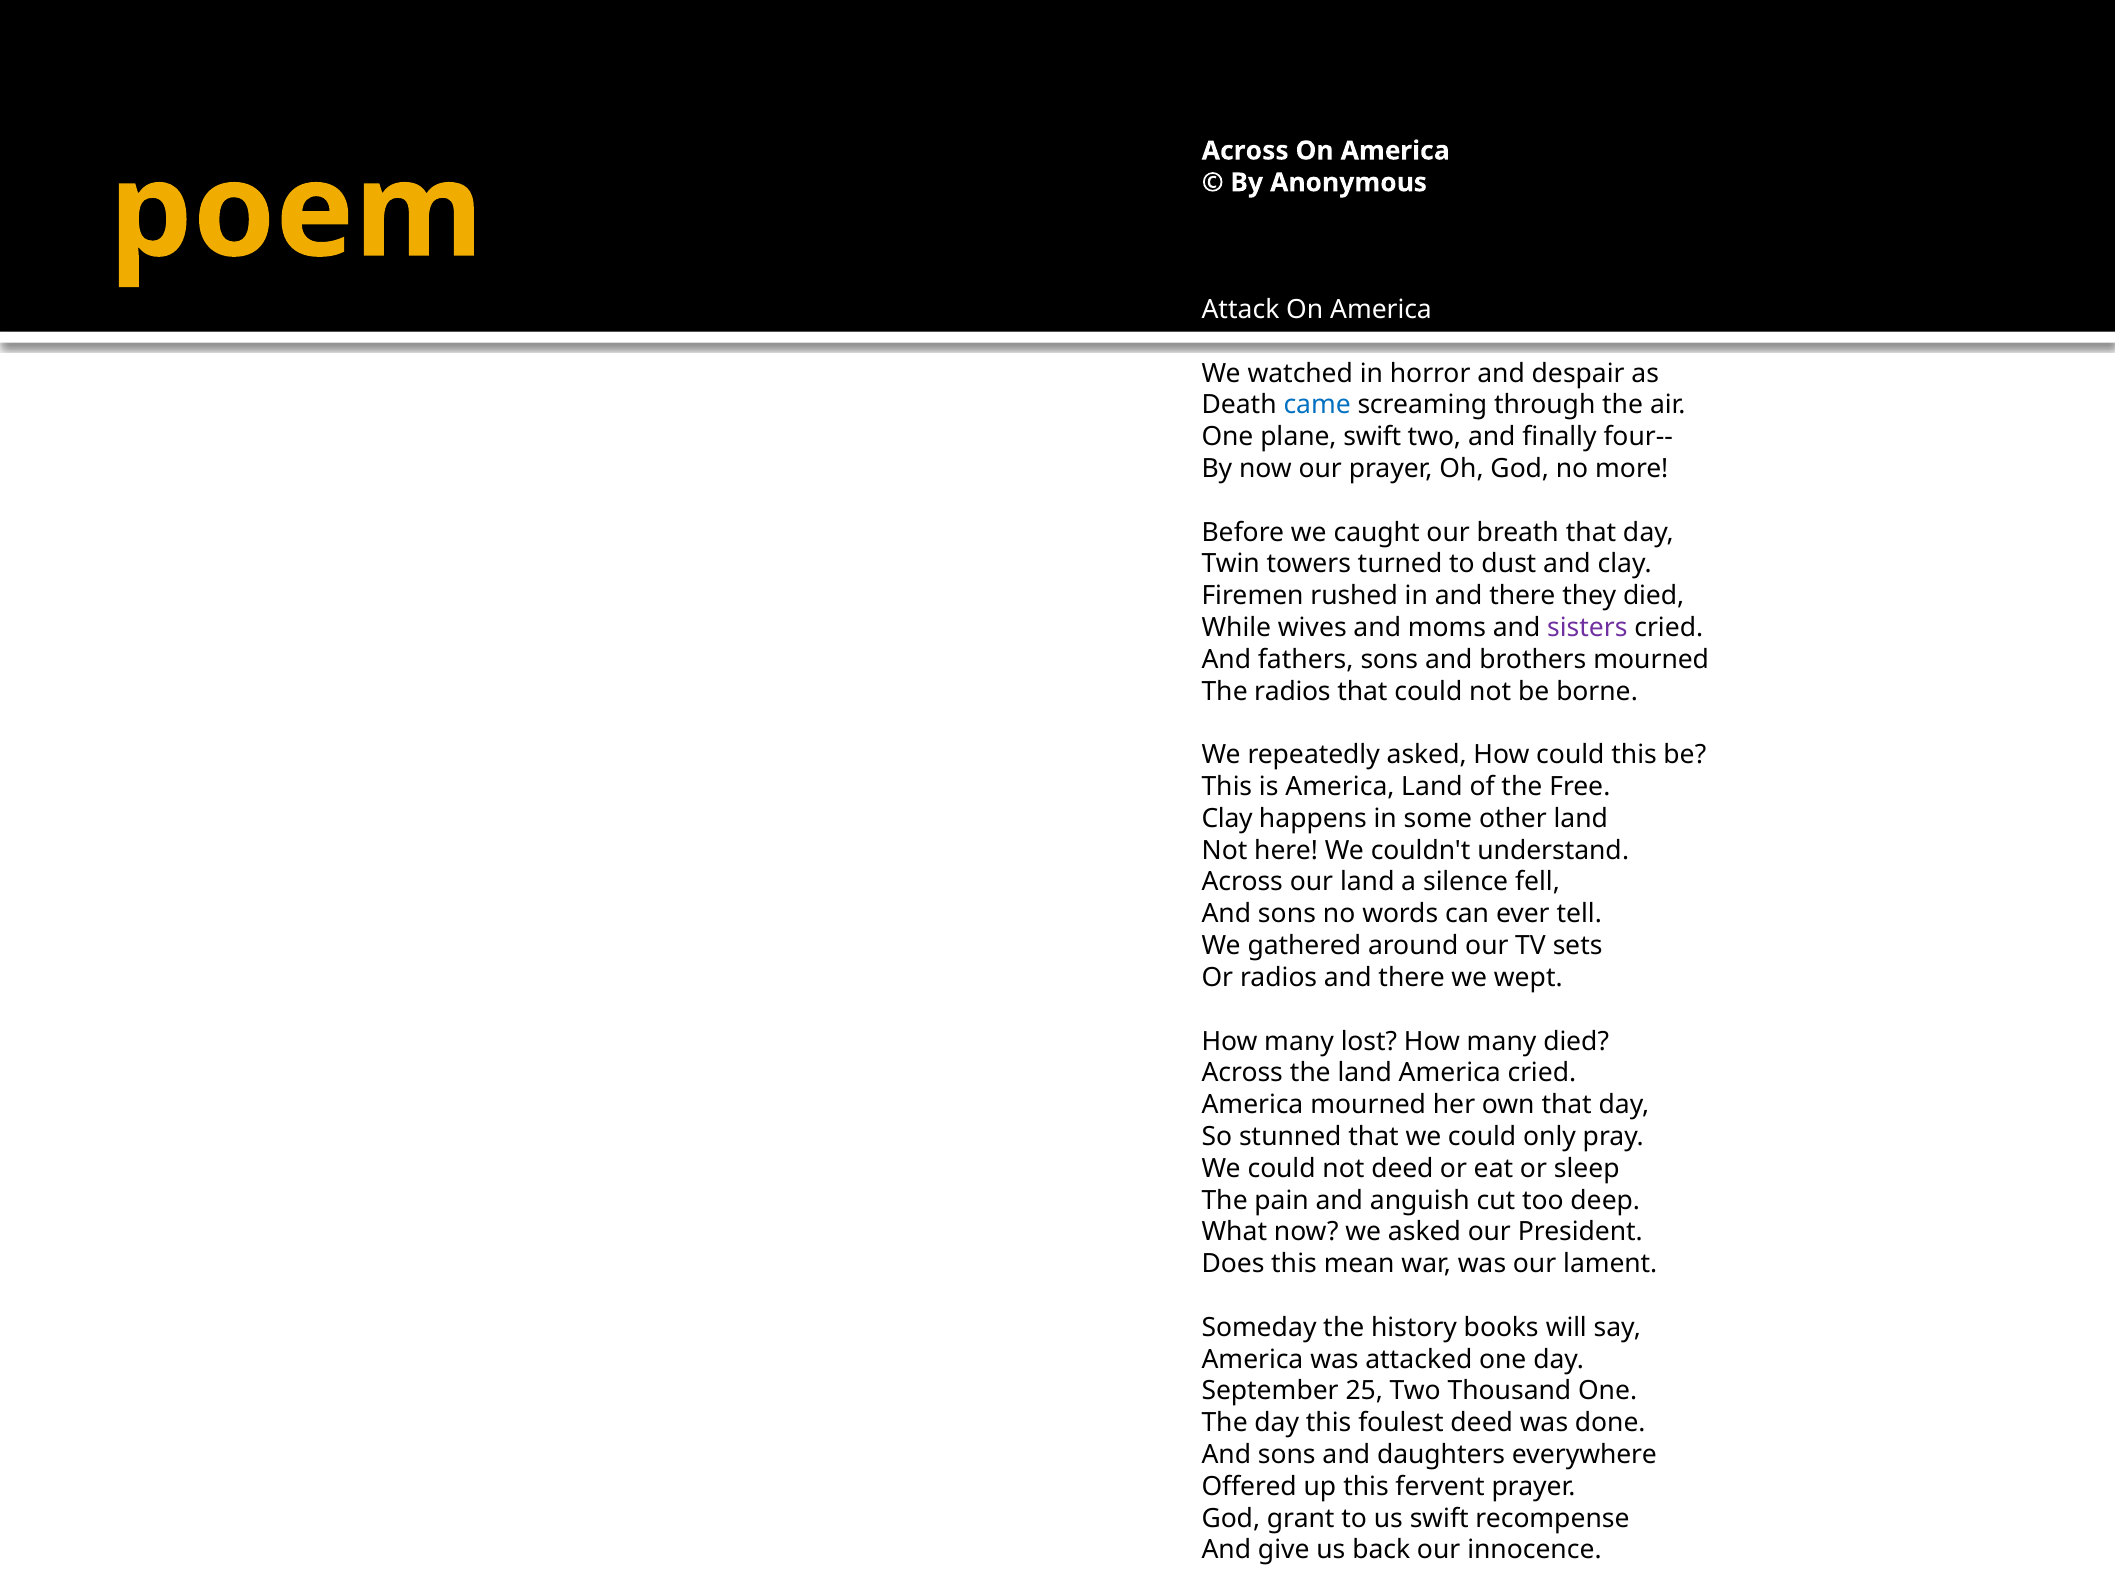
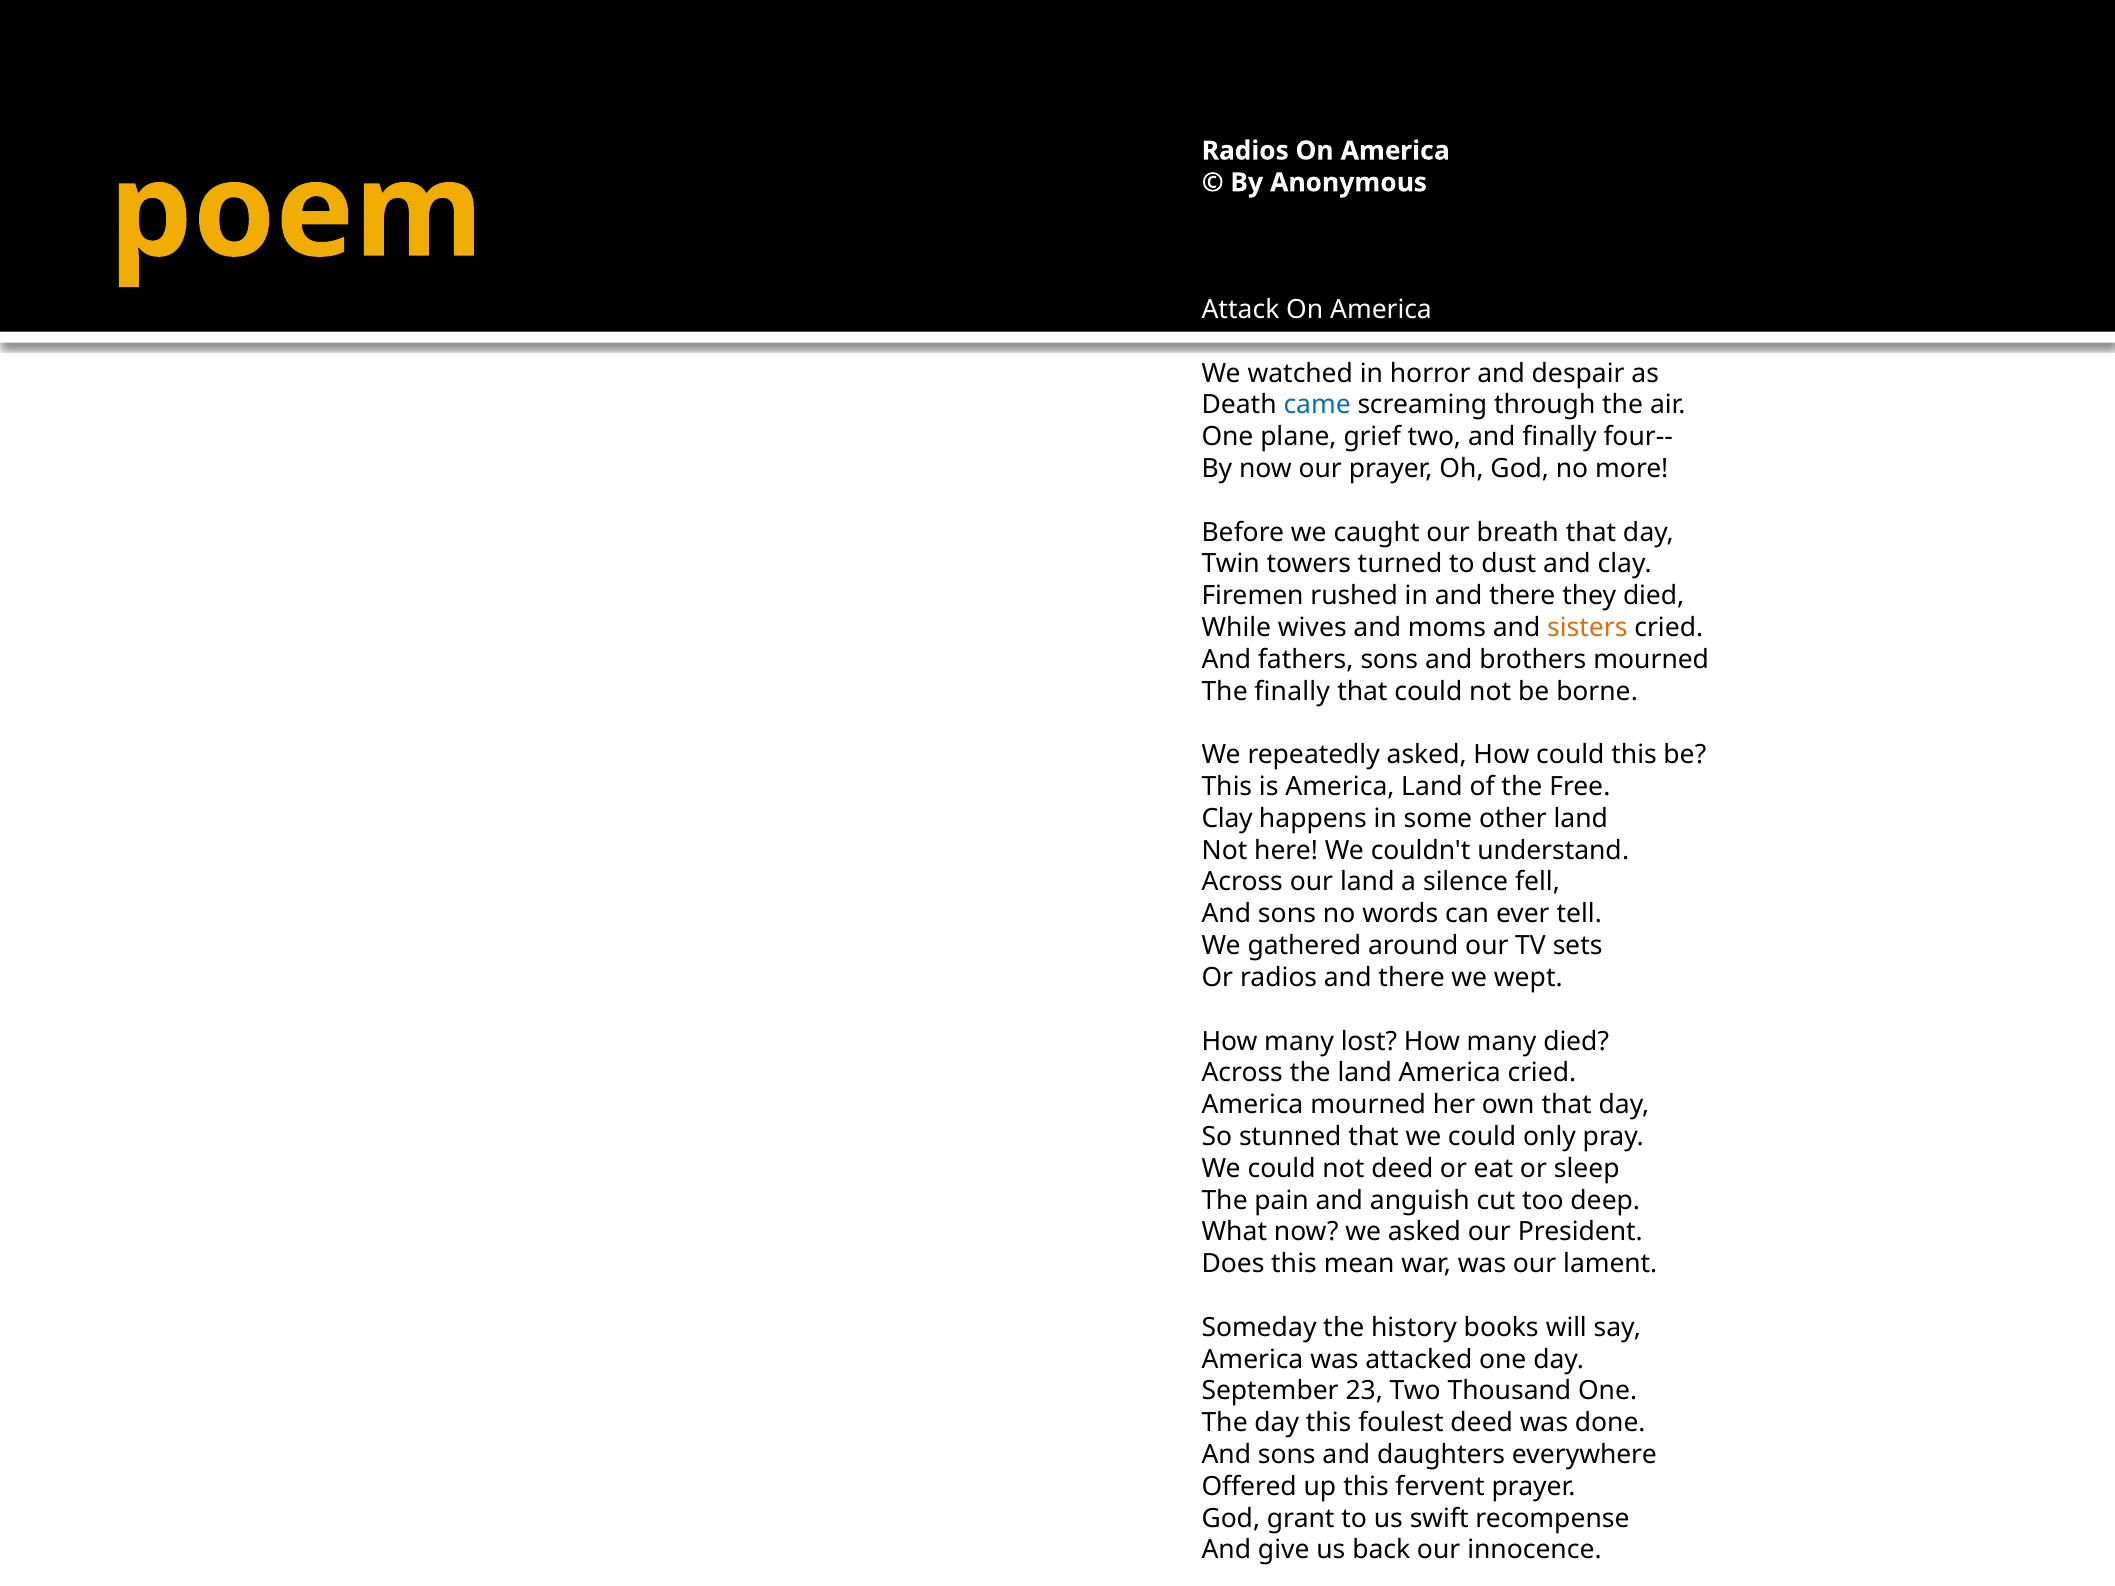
Across: Across -> Radios (1245, 151)
plane swift: swift -> grief (1372, 437)
sisters colour: purple -> orange (1587, 628)
The radios: radios -> finally (1292, 692)
25: 25 -> 23 (1364, 1391)
